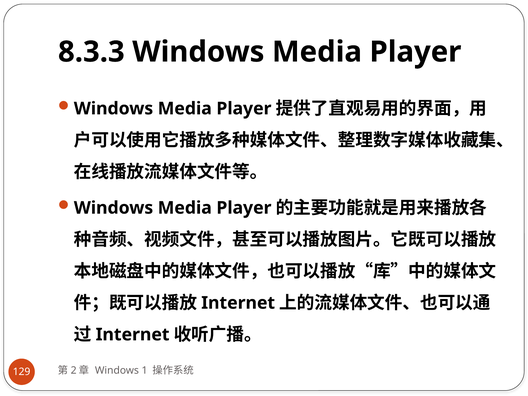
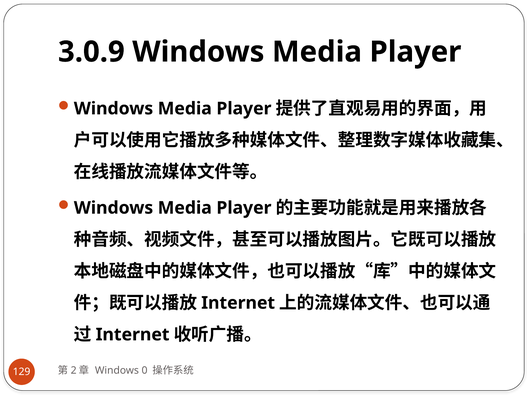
8.3.3: 8.3.3 -> 3.0.9 (91, 52)
1: 1 -> 0 (145, 370)
